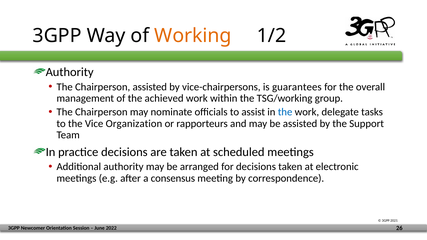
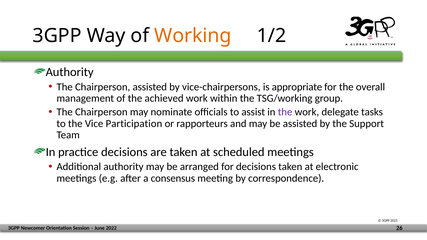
guarantees: guarantees -> appropriate (297, 87)
the colour: blue -> purple (285, 112)
Organization: Organization -> Participation (134, 124)
